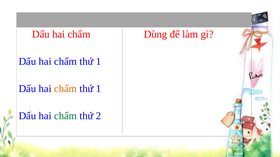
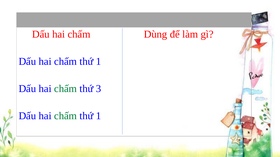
chấm colour: orange -> green (66, 89)
1: 1 -> 3 (99, 89)
2: 2 -> 1 (99, 116)
